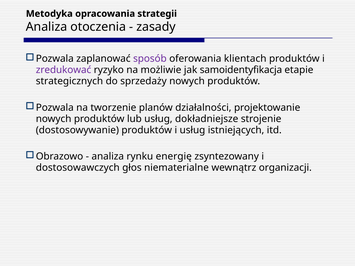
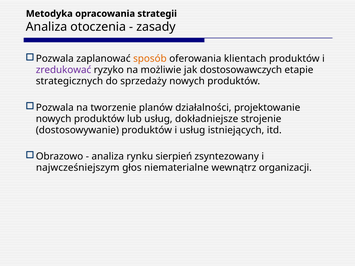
sposób colour: purple -> orange (150, 59)
samoidentyfikacja: samoidentyfikacja -> dostosowawczych (241, 70)
energię: energię -> sierpień (174, 157)
dostosowawczych: dostosowawczych -> najwcześniejszym (78, 168)
